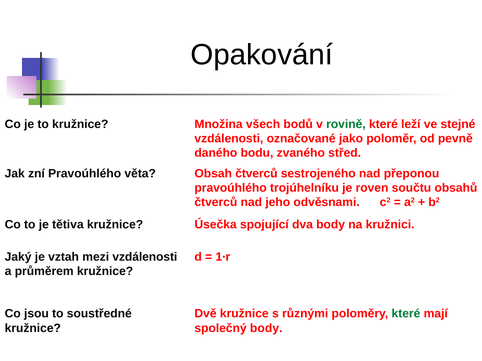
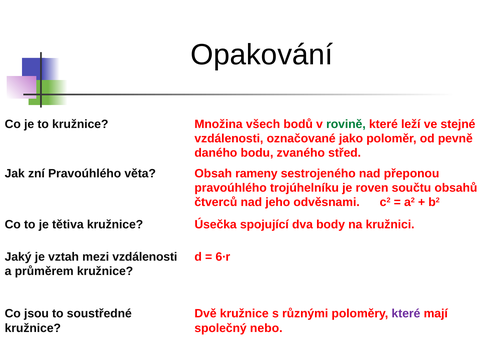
Obsah čtverců: čtverců -> rameny (256, 174)
1∙r: 1∙r -> 6∙r (223, 257)
které colour: green -> purple (406, 314)
společný body: body -> nebo (266, 329)
